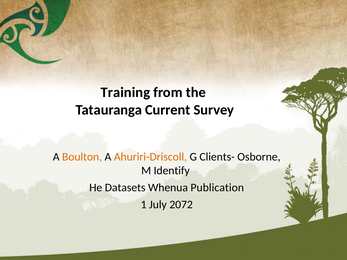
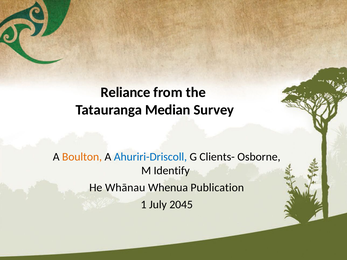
Training: Training -> Reliance (125, 93)
Current: Current -> Median (168, 110)
Ahuriri-Driscoll colour: orange -> blue (150, 157)
Datasets: Datasets -> Whānau (125, 188)
2072: 2072 -> 2045 (181, 205)
